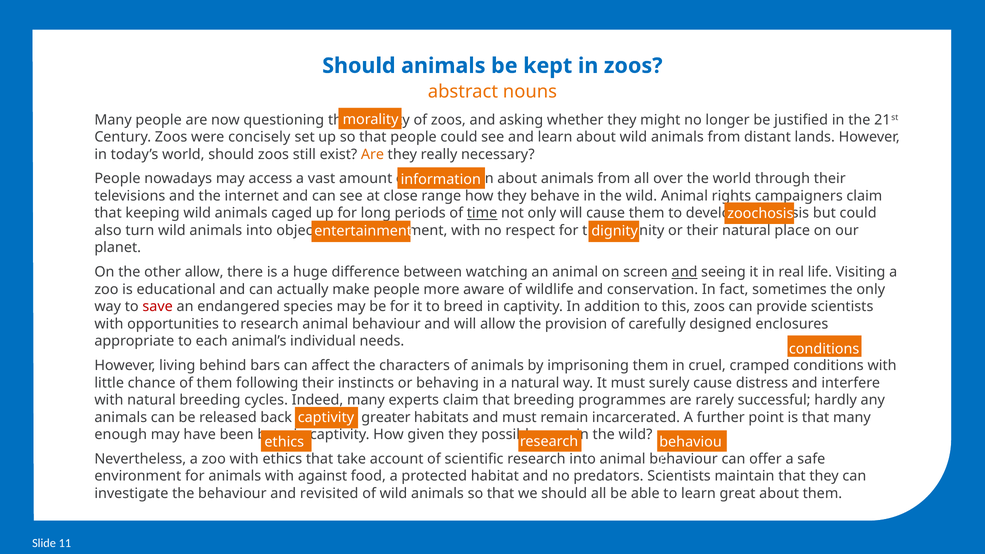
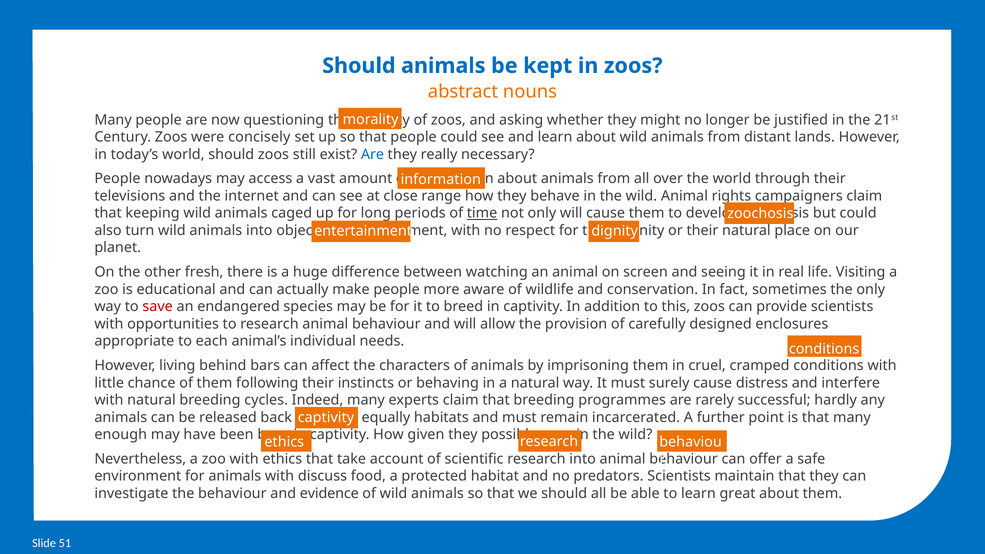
Are colour: orange -> blue (372, 154)
other allow: allow -> fresh (204, 272)
and underline: present -> none (684, 272)
greater: greater -> equally (386, 417)
against: against -> discuss (322, 476)
revisited: revisited -> evidence (329, 494)
11: 11 -> 51 (65, 543)
